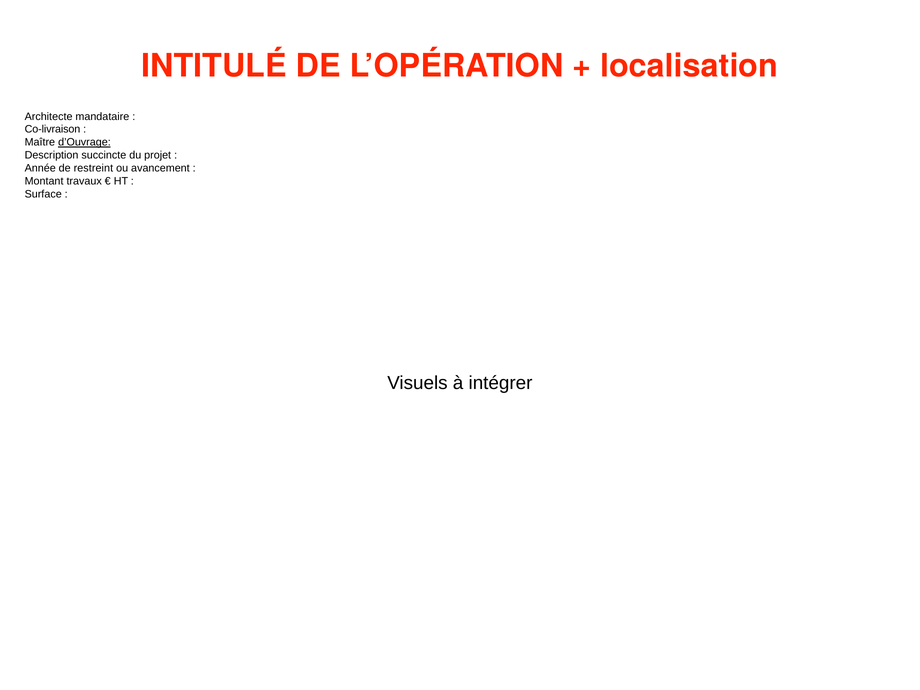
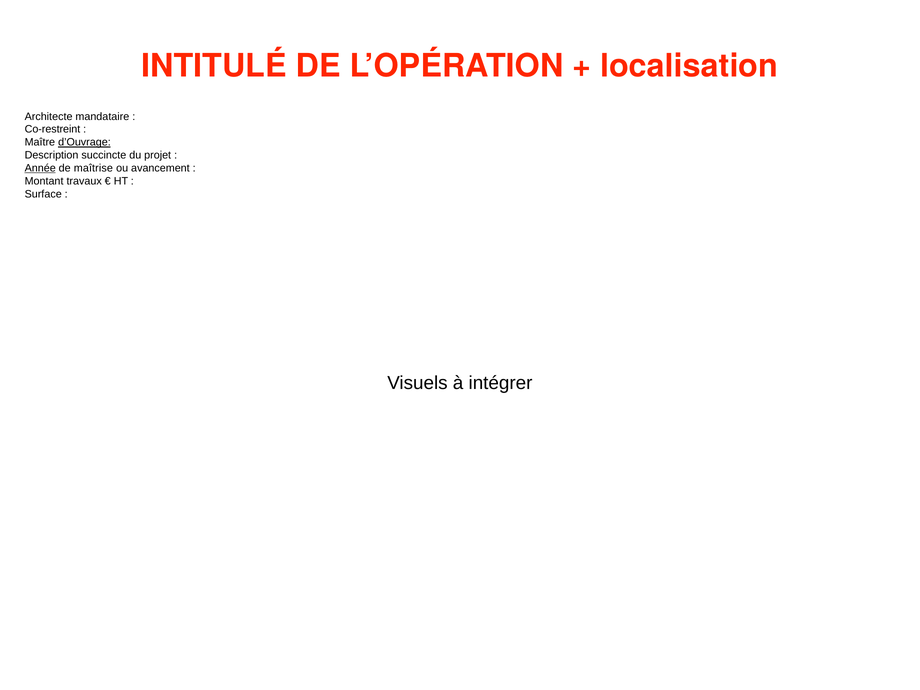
Co-livraison: Co-livraison -> Co-restreint (52, 129)
Année underline: none -> present (40, 168)
restreint: restreint -> maîtrise (93, 168)
